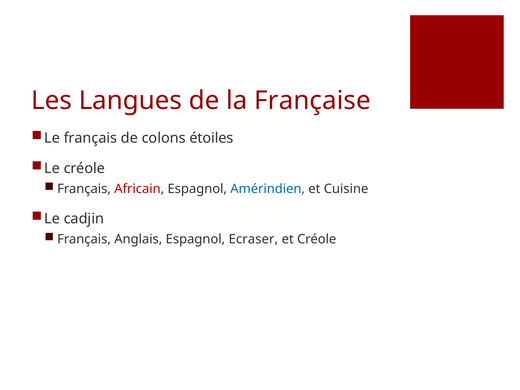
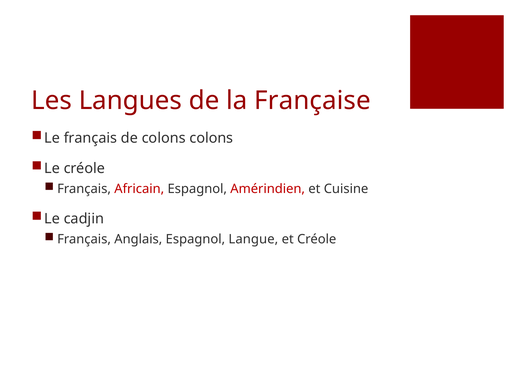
colons étoiles: étoiles -> colons (211, 138)
Amérindien colour: blue -> red (268, 189)
Ecraser: Ecraser -> Langue (253, 239)
